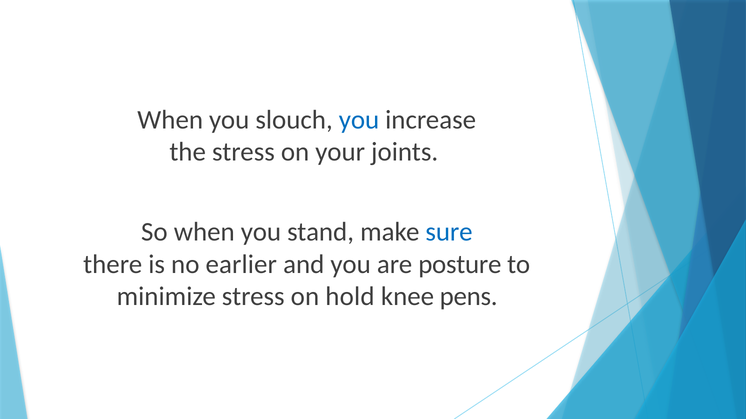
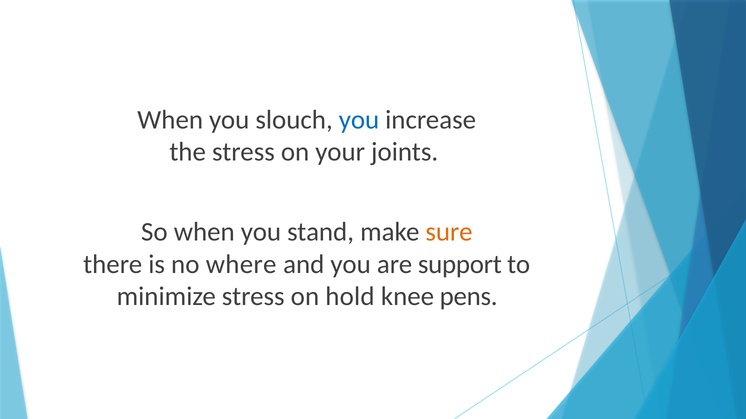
sure colour: blue -> orange (449, 232)
earlier: earlier -> where (241, 265)
posture: posture -> support (460, 265)
